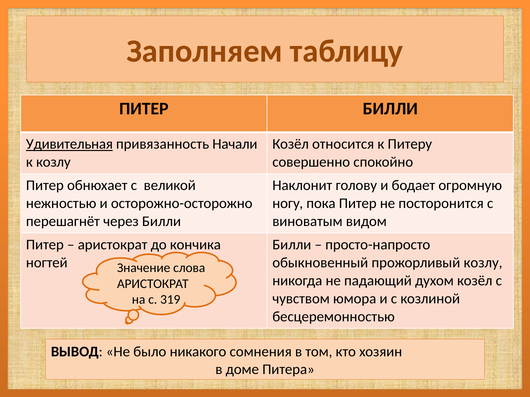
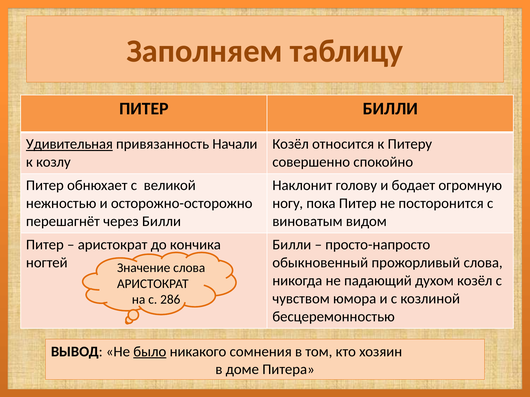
прожорливый козлу: козлу -> слова (483, 263)
319: 319 -> 286 (170, 300)
было underline: none -> present (150, 352)
